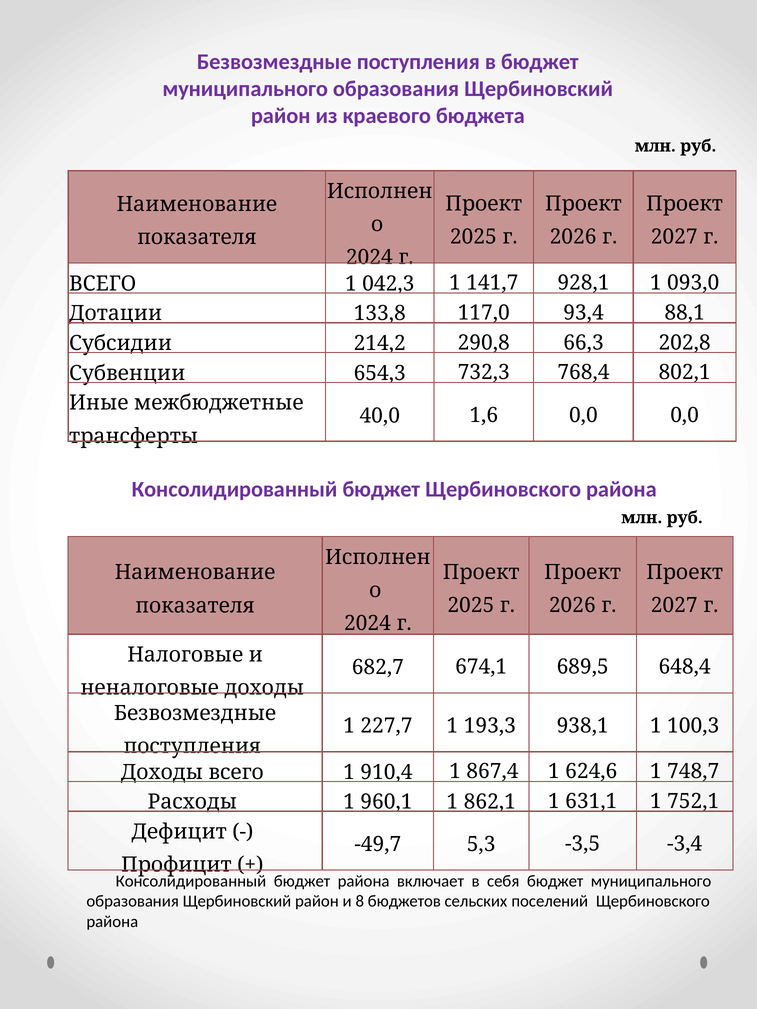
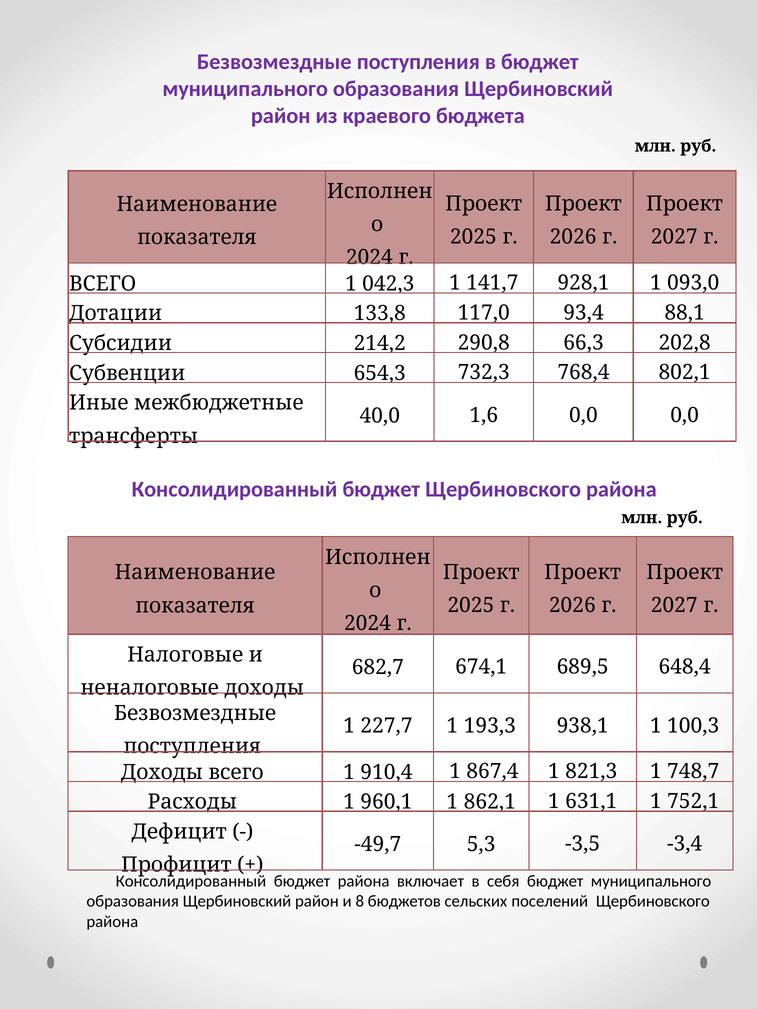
624,6: 624,6 -> 821,3 (591, 772)
